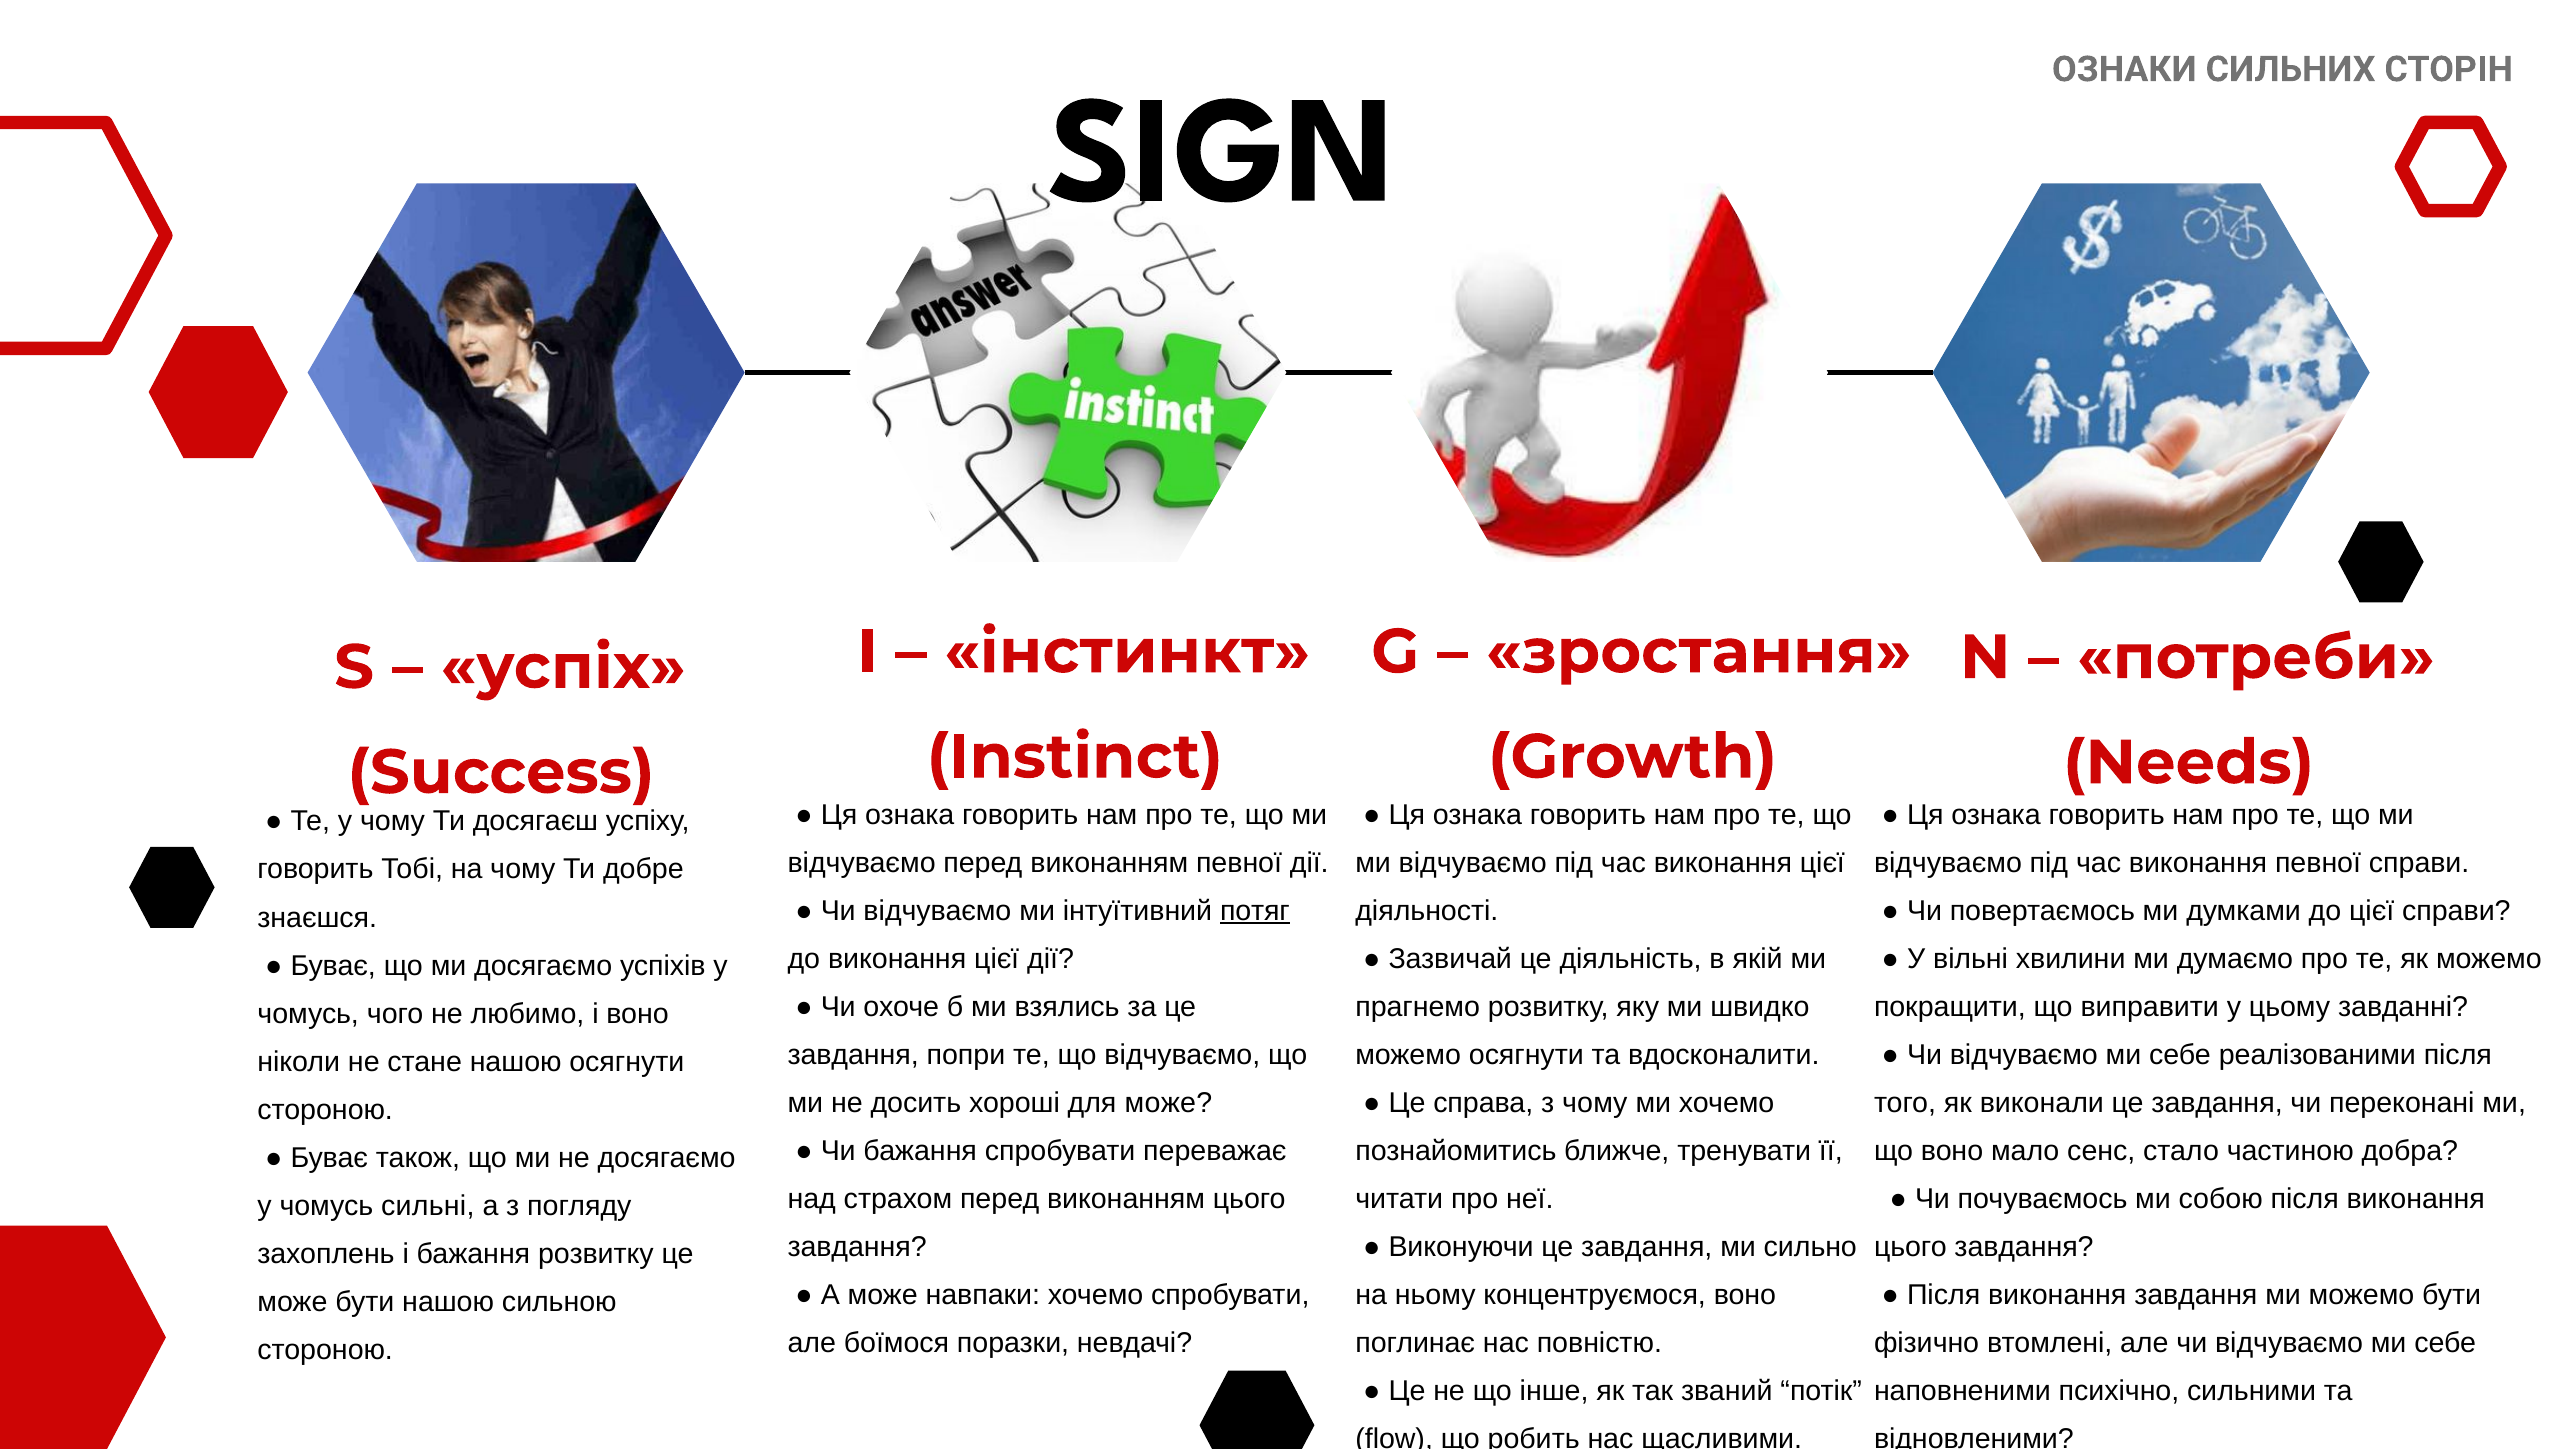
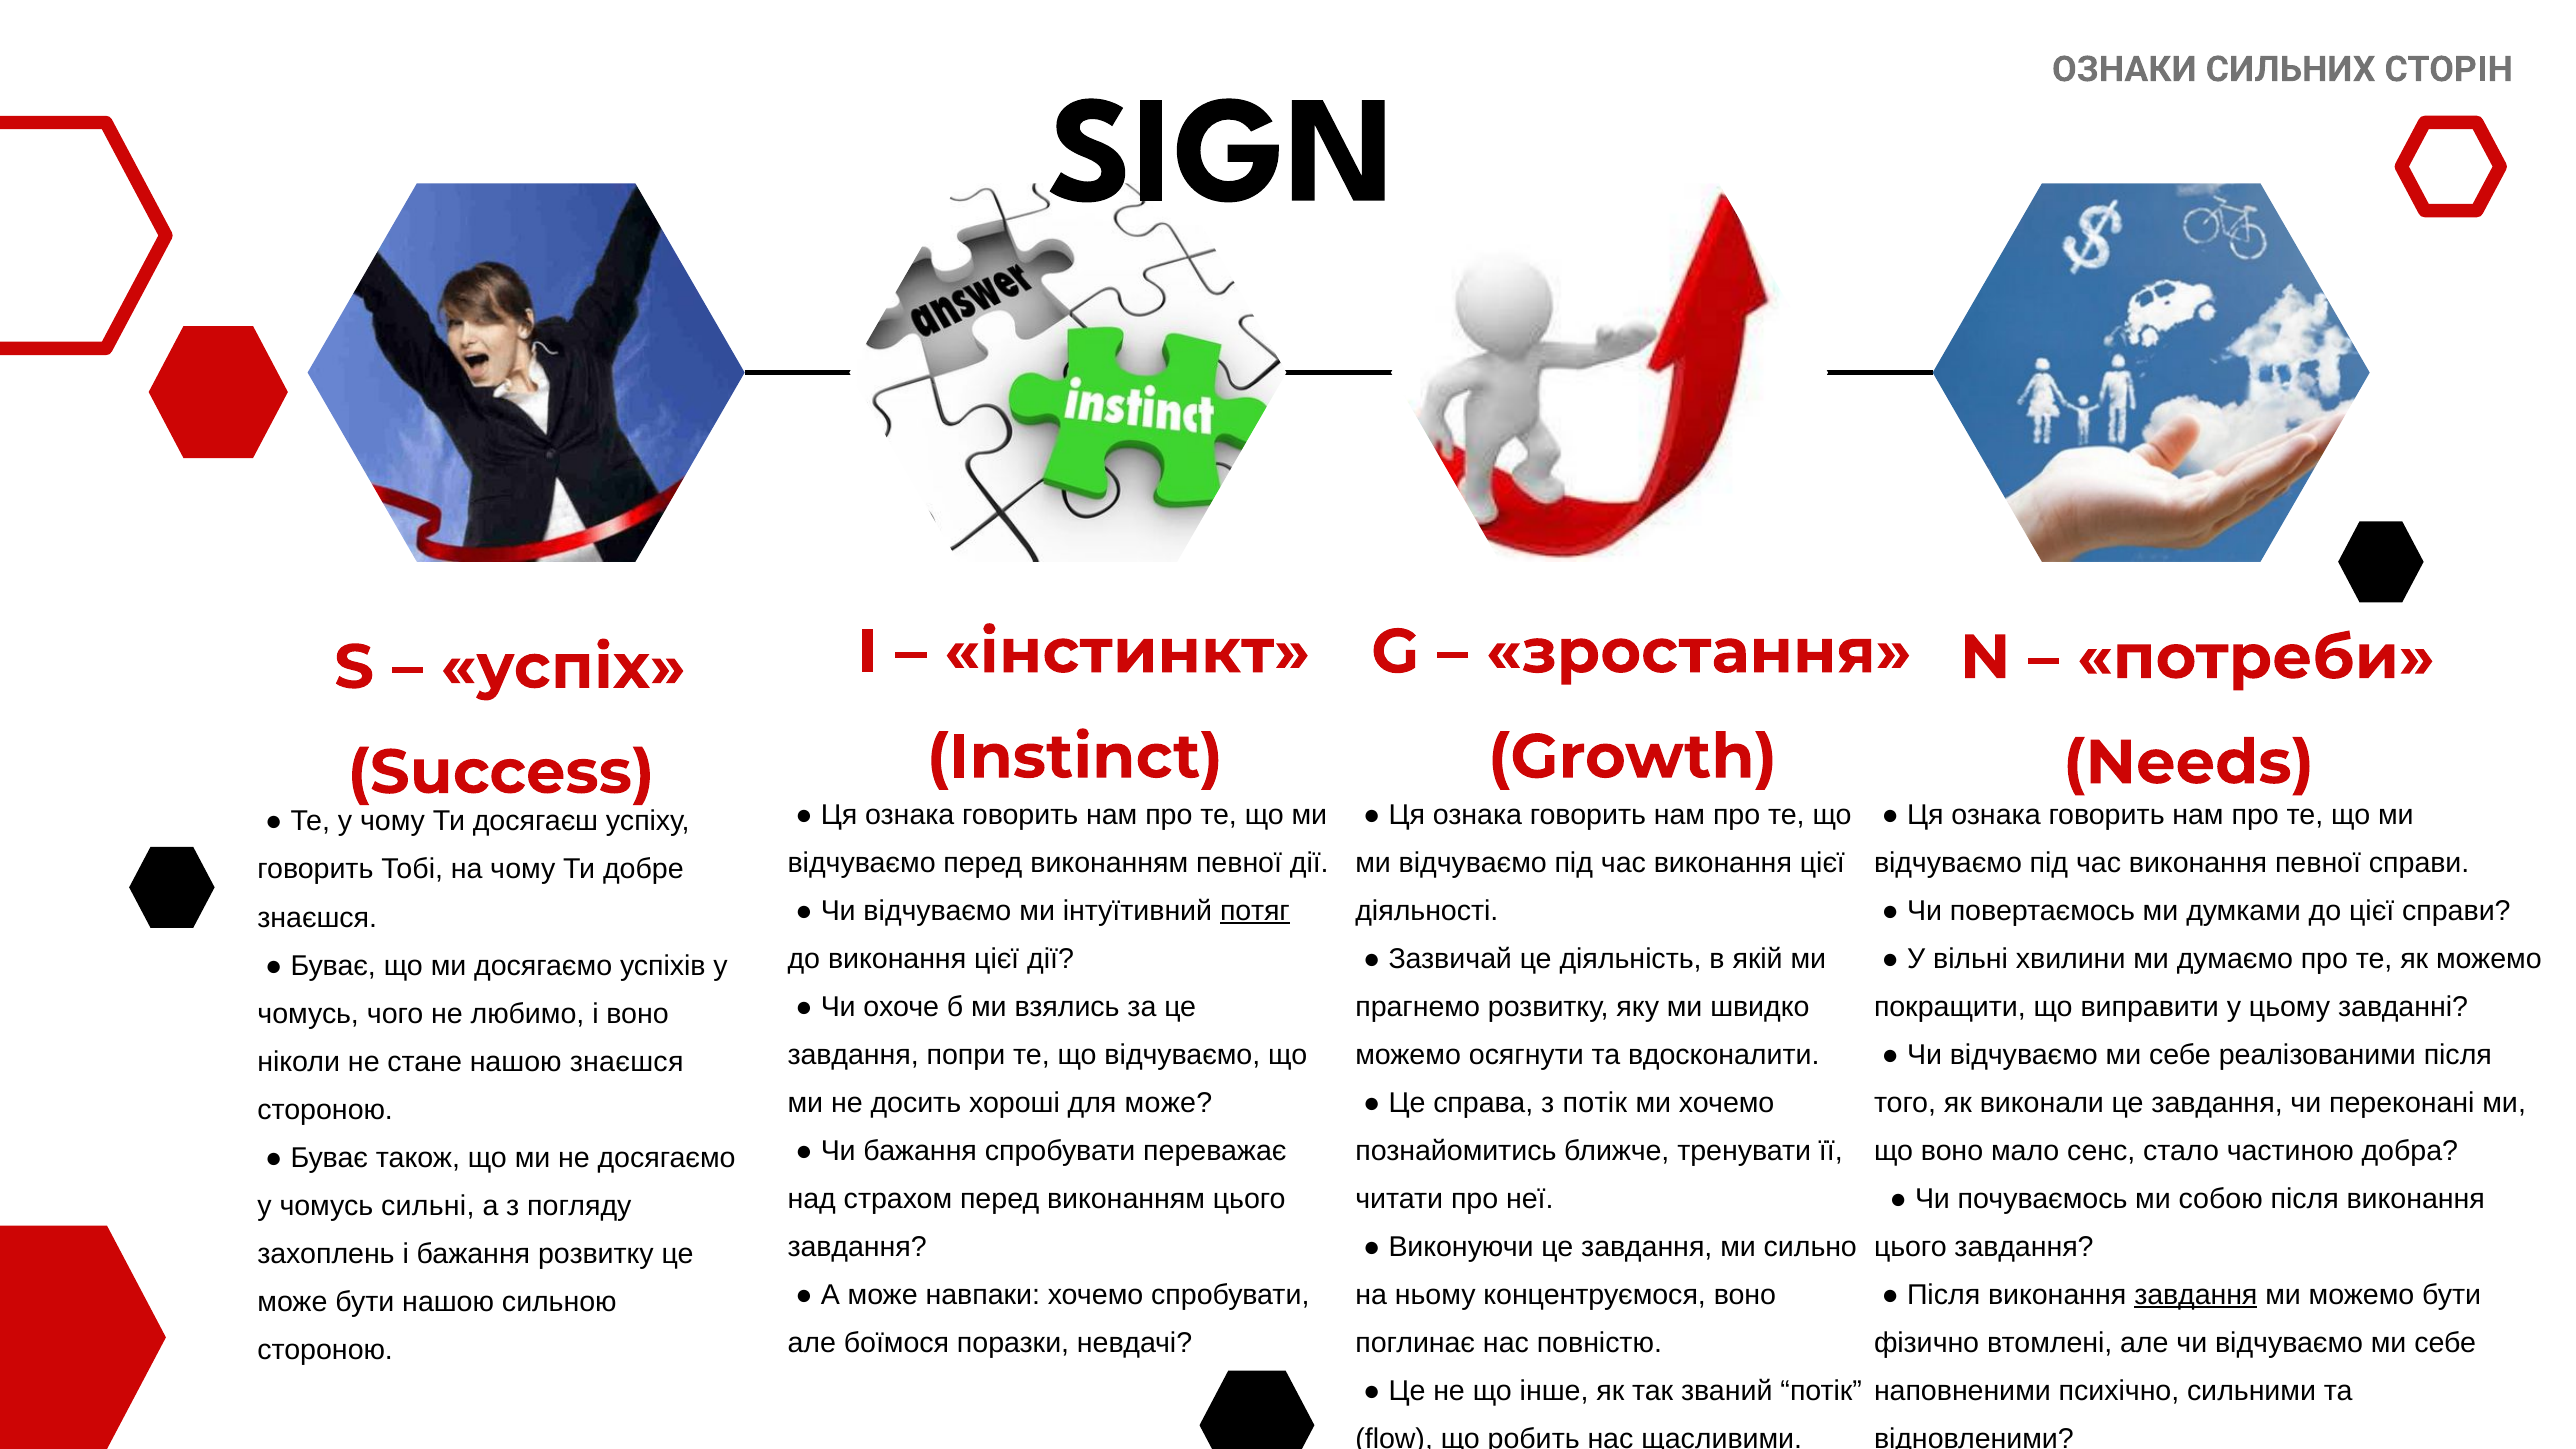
нашою осягнути: осягнути -> знаєшся (627, 1062)
з чому: чому -> потік (1595, 1103)
завдання underline: none -> present (2196, 1295)
